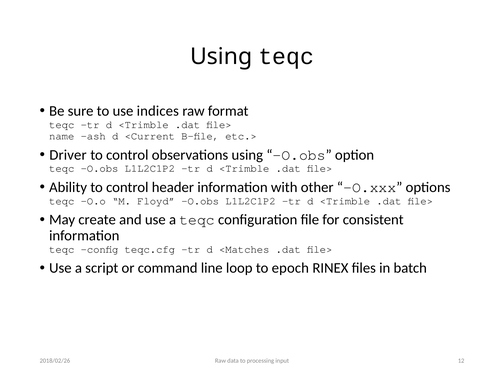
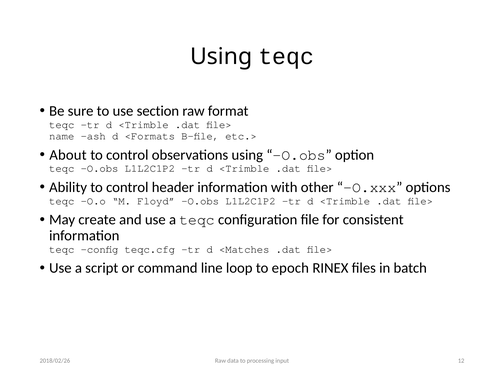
indices: indices -> section (158, 111)
<Current: <Current -> <Formats (150, 136)
Driver: Driver -> About (68, 155)
